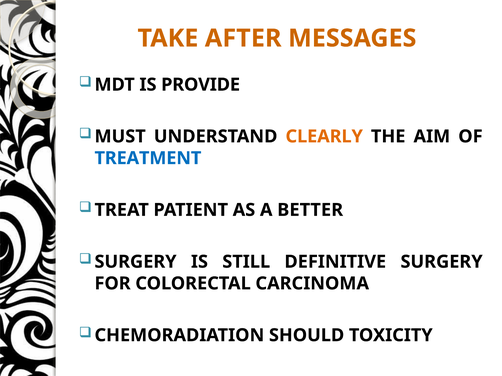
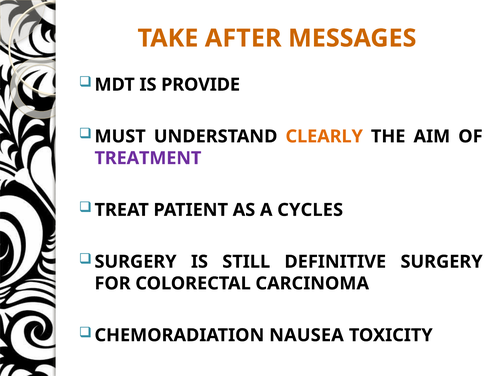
TREATMENT colour: blue -> purple (148, 158)
BETTER: BETTER -> CYCLES (310, 210)
SHOULD: SHOULD -> NAUSEA (306, 336)
